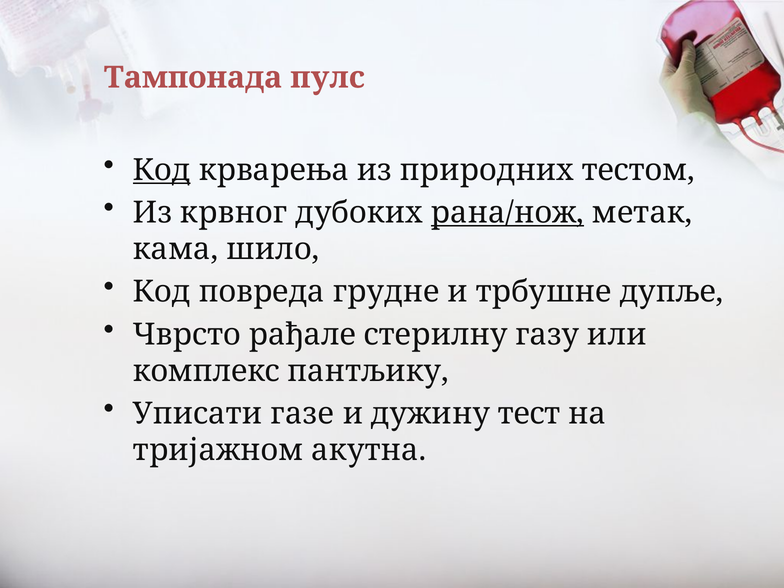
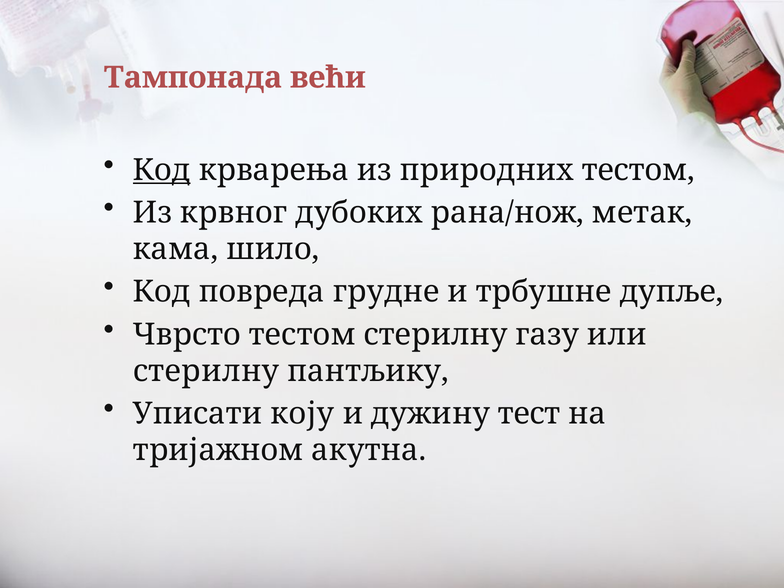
пулс: пулс -> већи (328, 78)
рана/нож underline: present -> none (507, 213)
Чврсто рађале: рађале -> тестом (302, 334)
комплекс: комплекс -> стерилну (206, 371)
газе: газе -> коју (302, 414)
